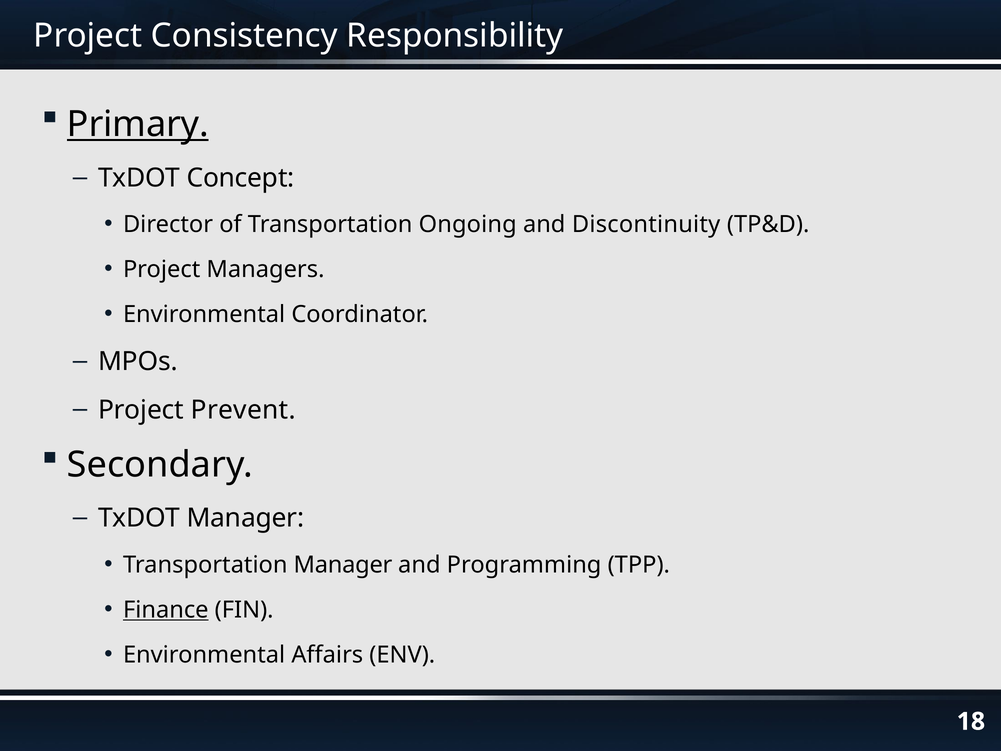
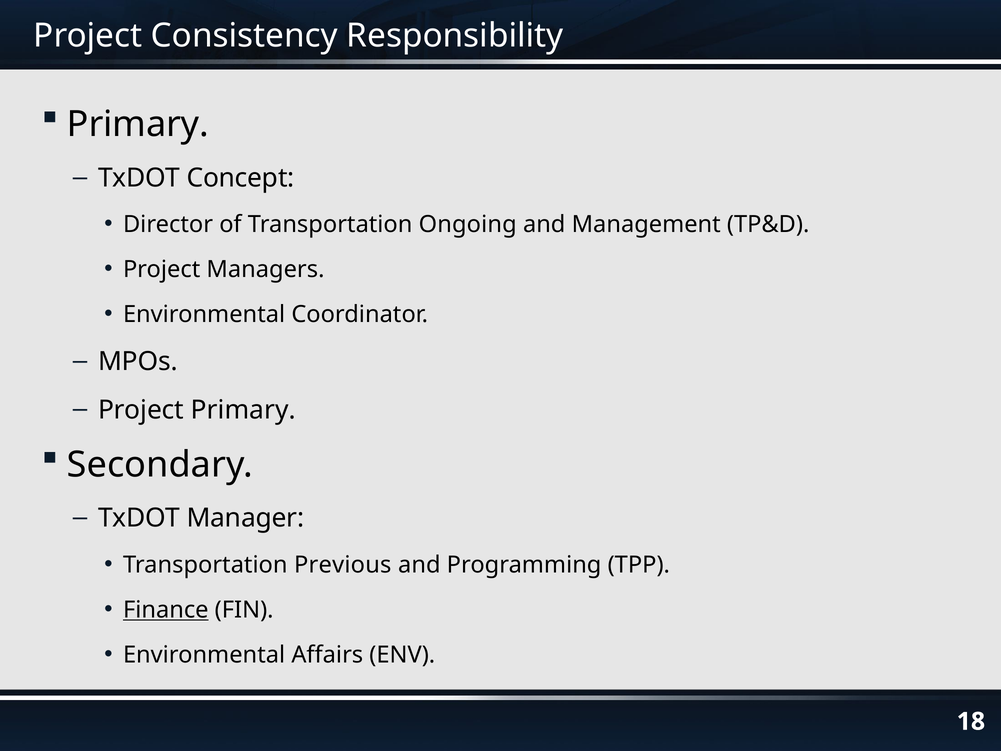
Primary underline: present -> none (138, 124)
Discontinuity: Discontinuity -> Management (646, 224)
Project Prevent: Prevent -> Primary (243, 410)
Transportation Manager: Manager -> Previous (343, 565)
